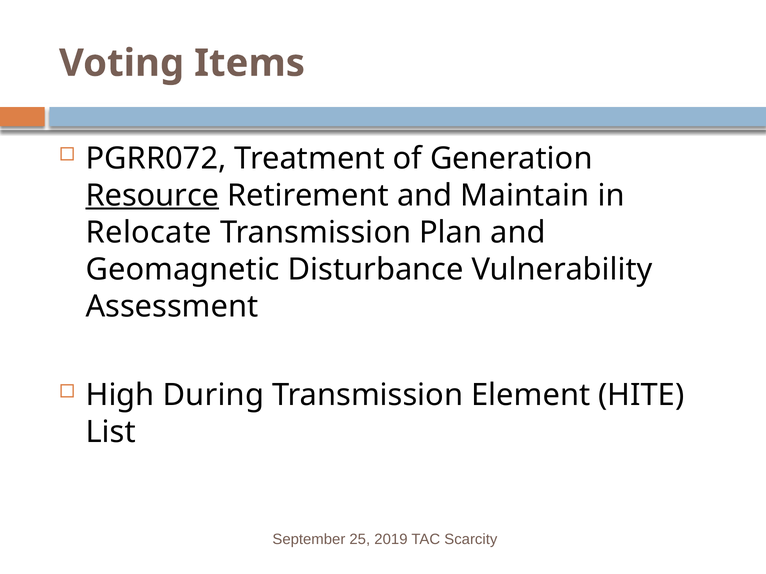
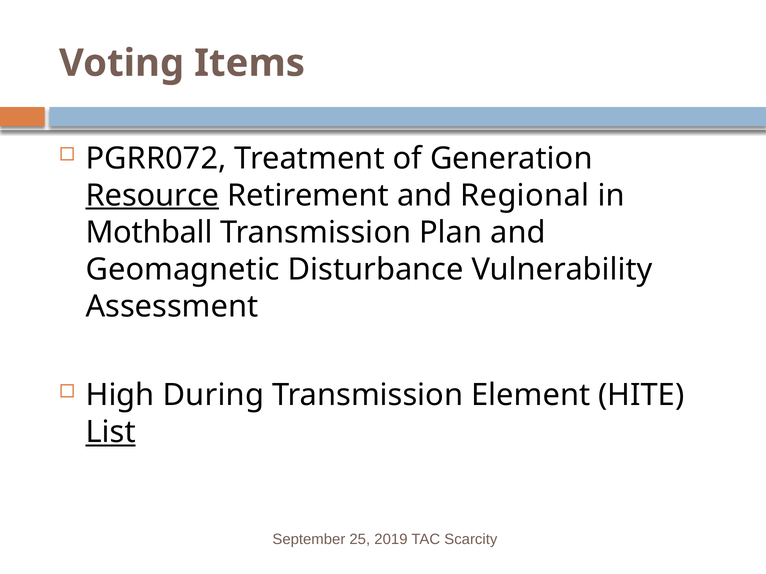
Maintain: Maintain -> Regional (525, 196)
Relocate: Relocate -> Mothball (149, 233)
List underline: none -> present (111, 433)
